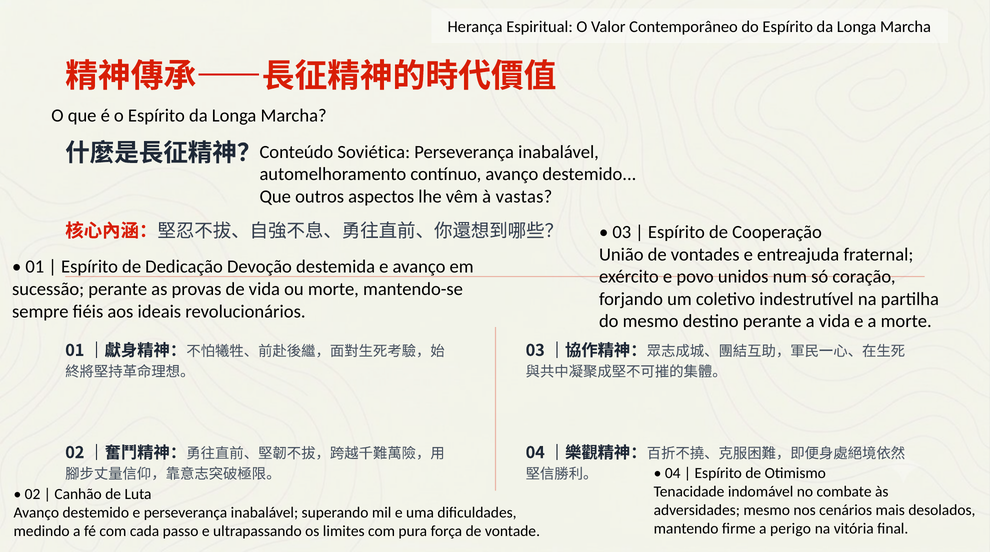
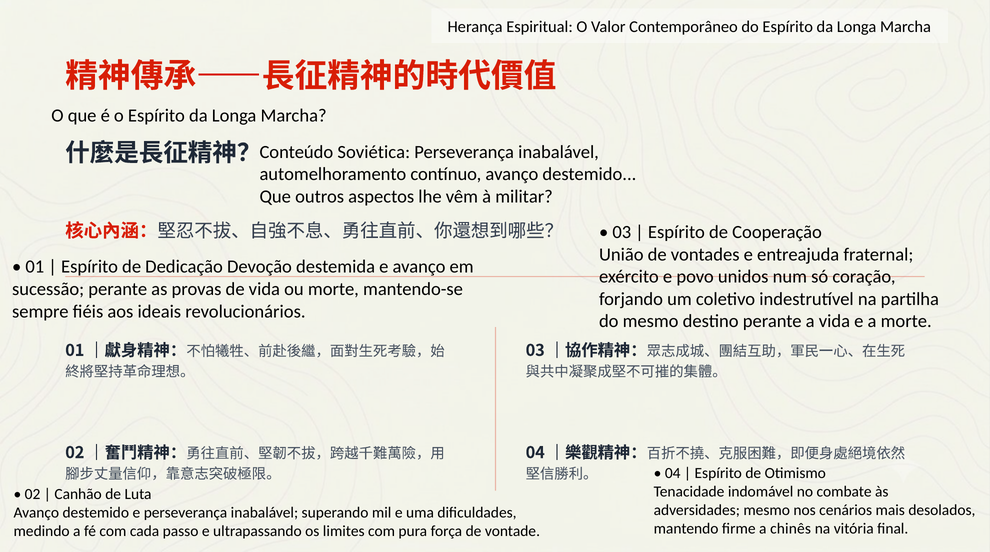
vastas: vastas -> militar (524, 197)
perigo: perigo -> chinês (791, 529)
